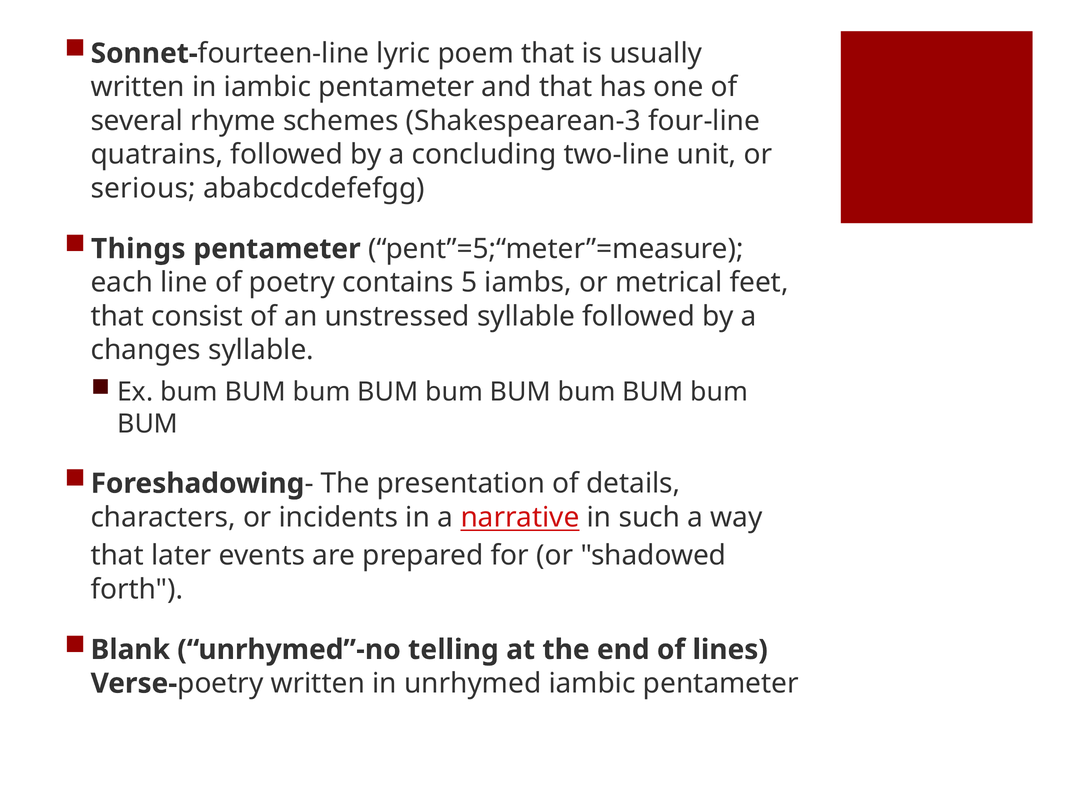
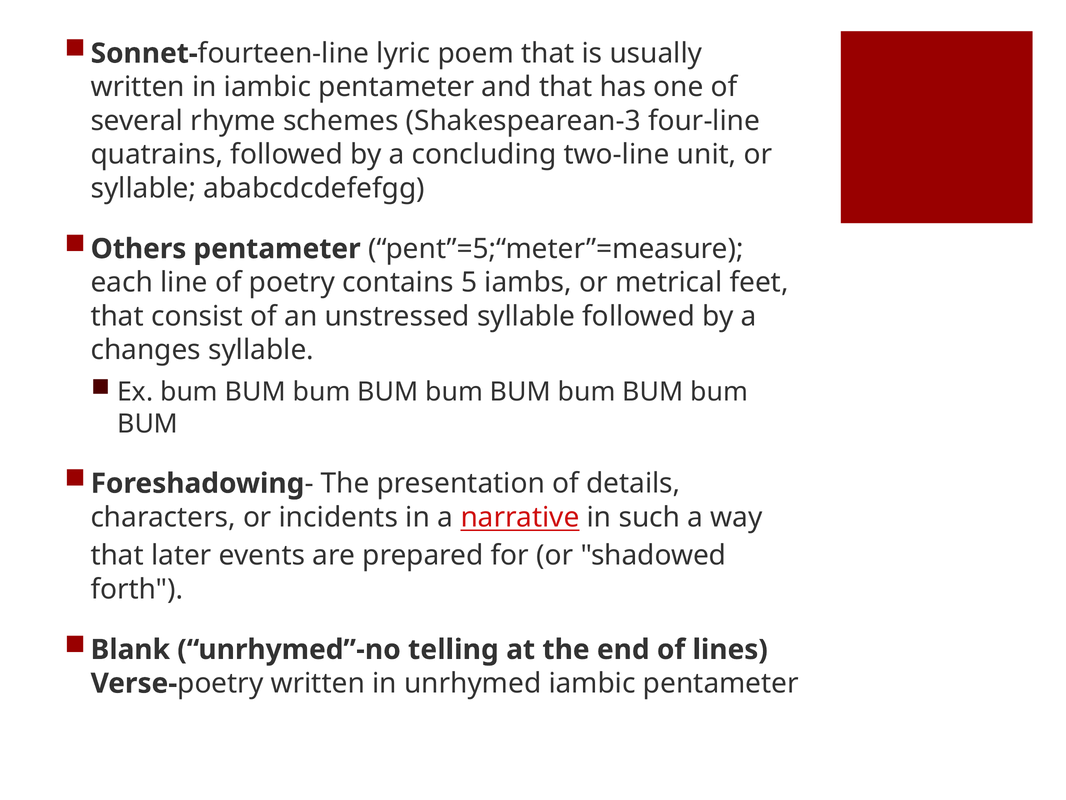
serious: serious -> syllable (143, 188)
Things: Things -> Others (138, 249)
